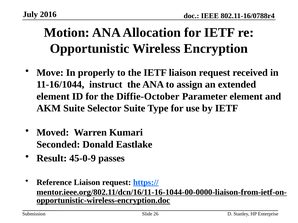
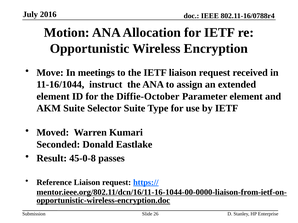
properly: properly -> meetings (96, 73)
45-0-9: 45-0-9 -> 45-0-8 (83, 159)
